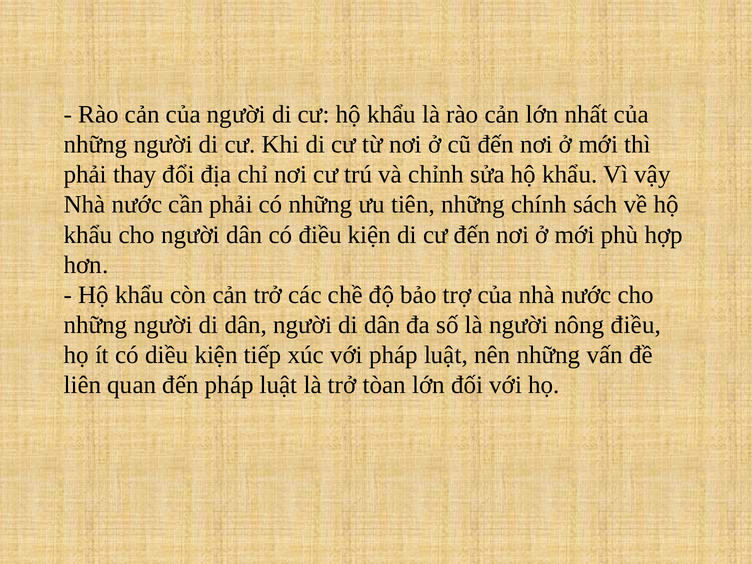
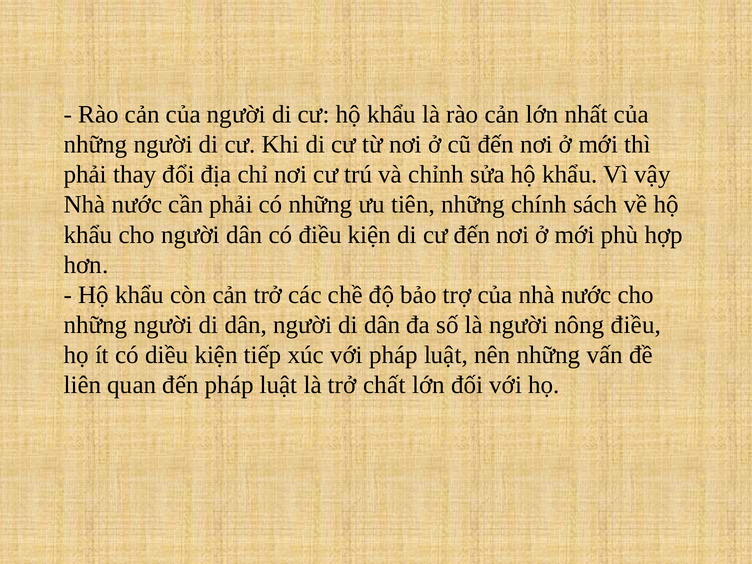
tòan: tòan -> chất (384, 385)
